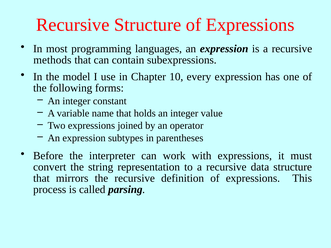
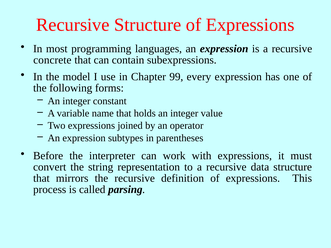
methods: methods -> concrete (52, 60)
10: 10 -> 99 (176, 77)
